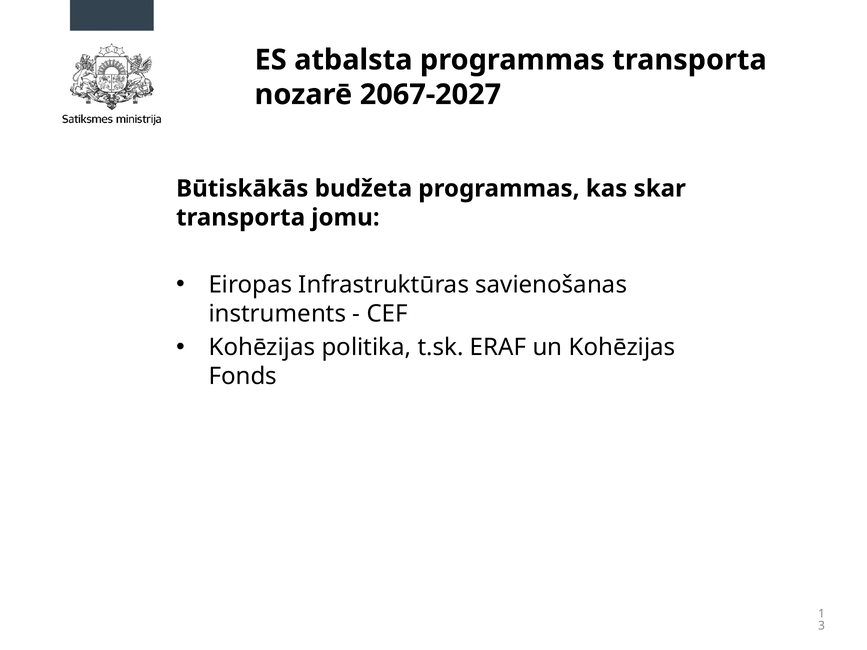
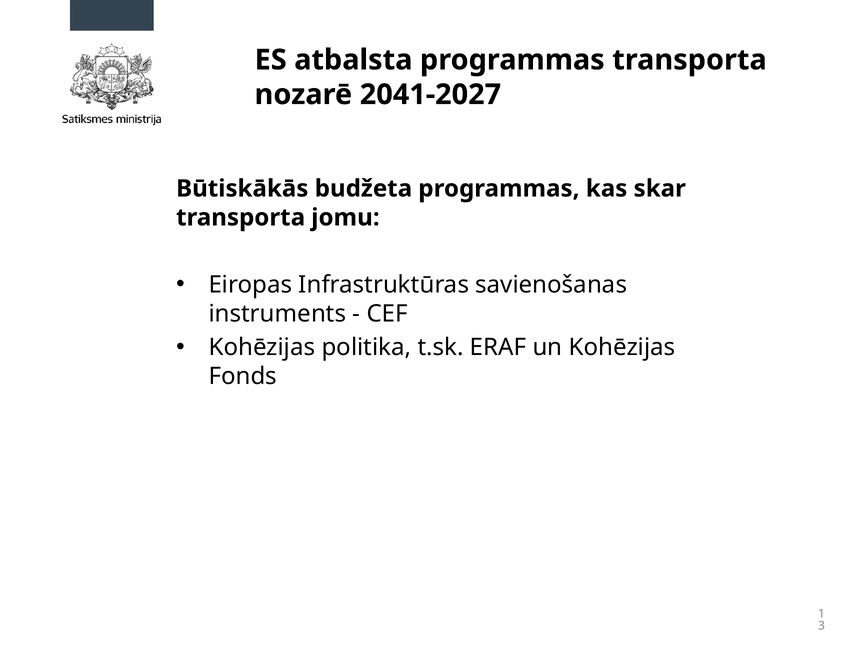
2067-2027: 2067-2027 -> 2041-2027 (430, 95)
